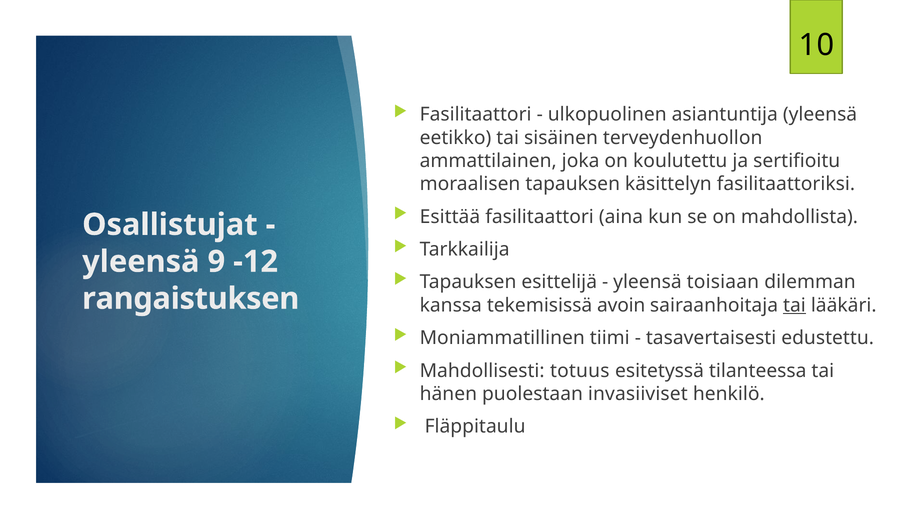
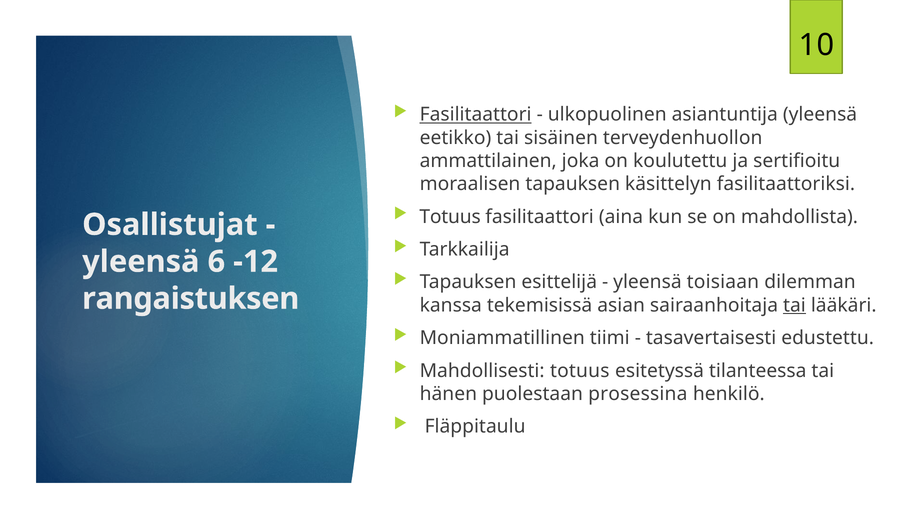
Fasilitaattori underline: none -> present (476, 115)
Esittää: Esittää -> Totuus (450, 217)
9: 9 -> 6 (216, 262)
avoin: avoin -> asian (621, 305)
invasiiviset: invasiiviset -> prosessina (638, 394)
